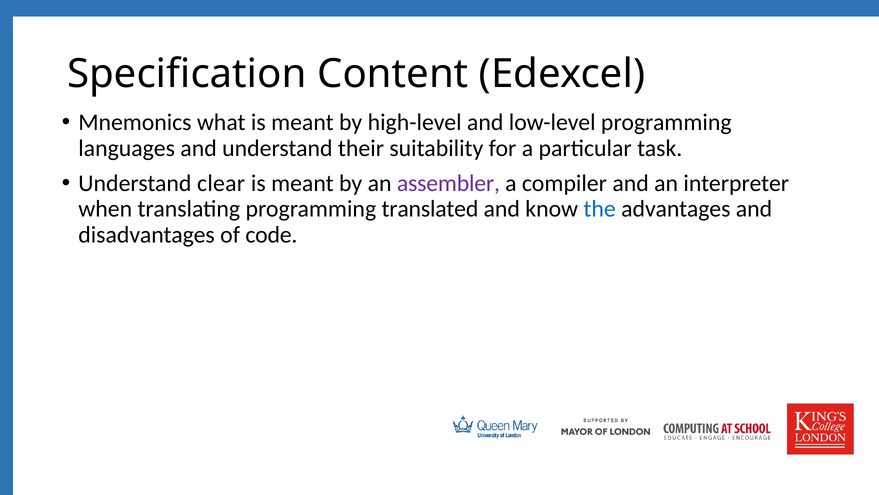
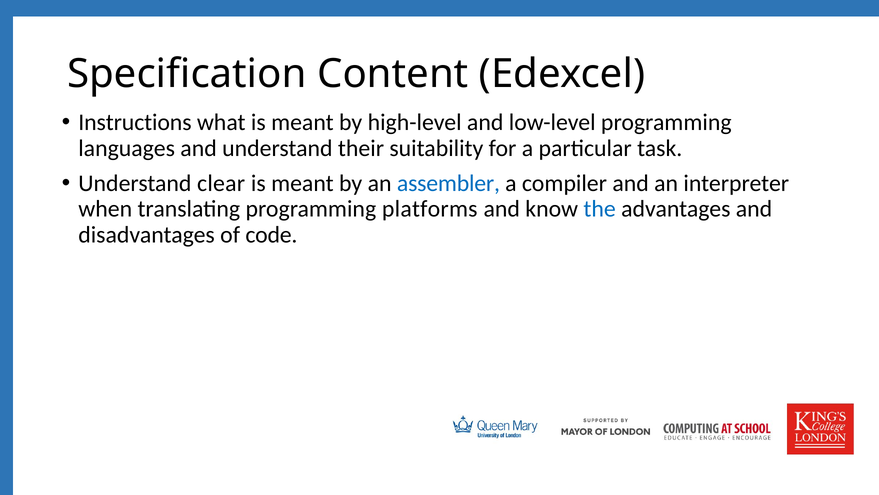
Mnemonics: Mnemonics -> Instructions (135, 122)
assembler colour: purple -> blue (448, 183)
translated: translated -> platforms (430, 209)
